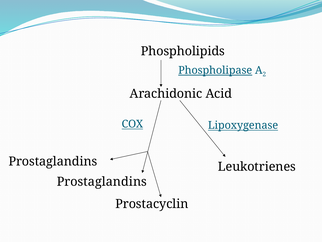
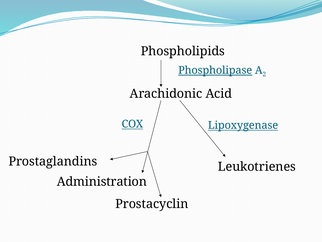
Prostaglandins: Prostaglandins -> Administration (102, 181)
